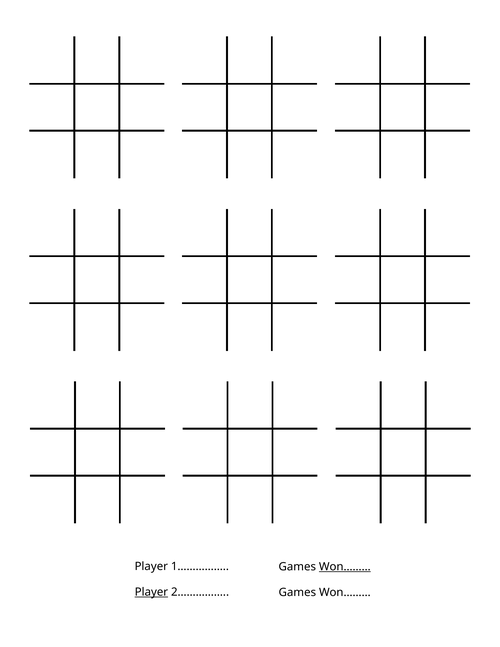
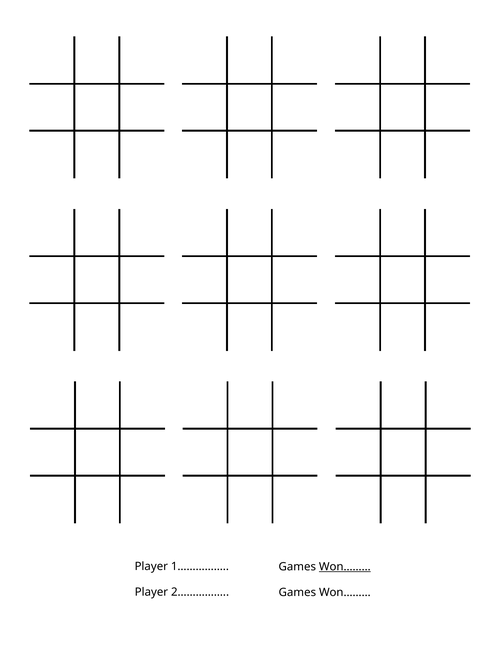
Player underline: present -> none (151, 592)
